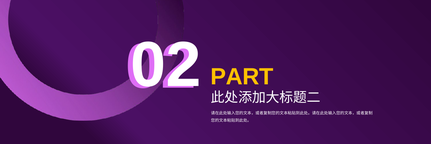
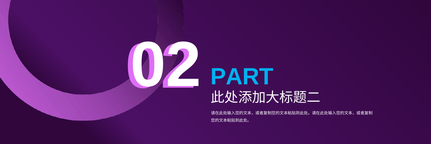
PART colour: yellow -> light blue (242, 77)
